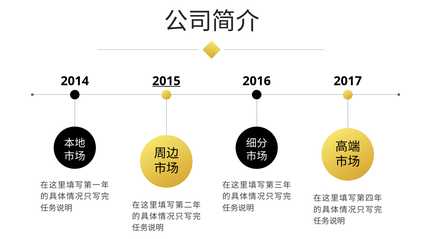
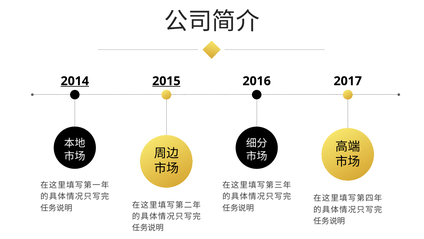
2014 underline: none -> present (75, 81)
